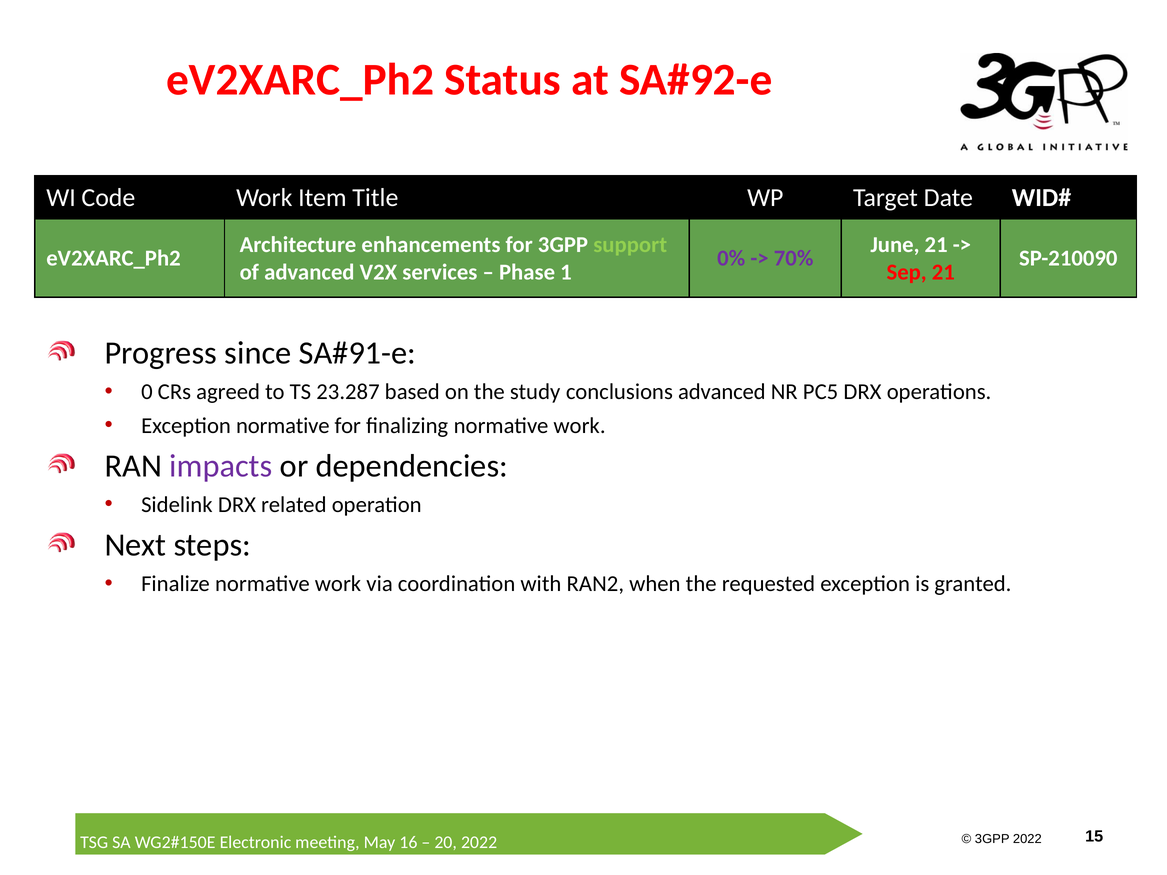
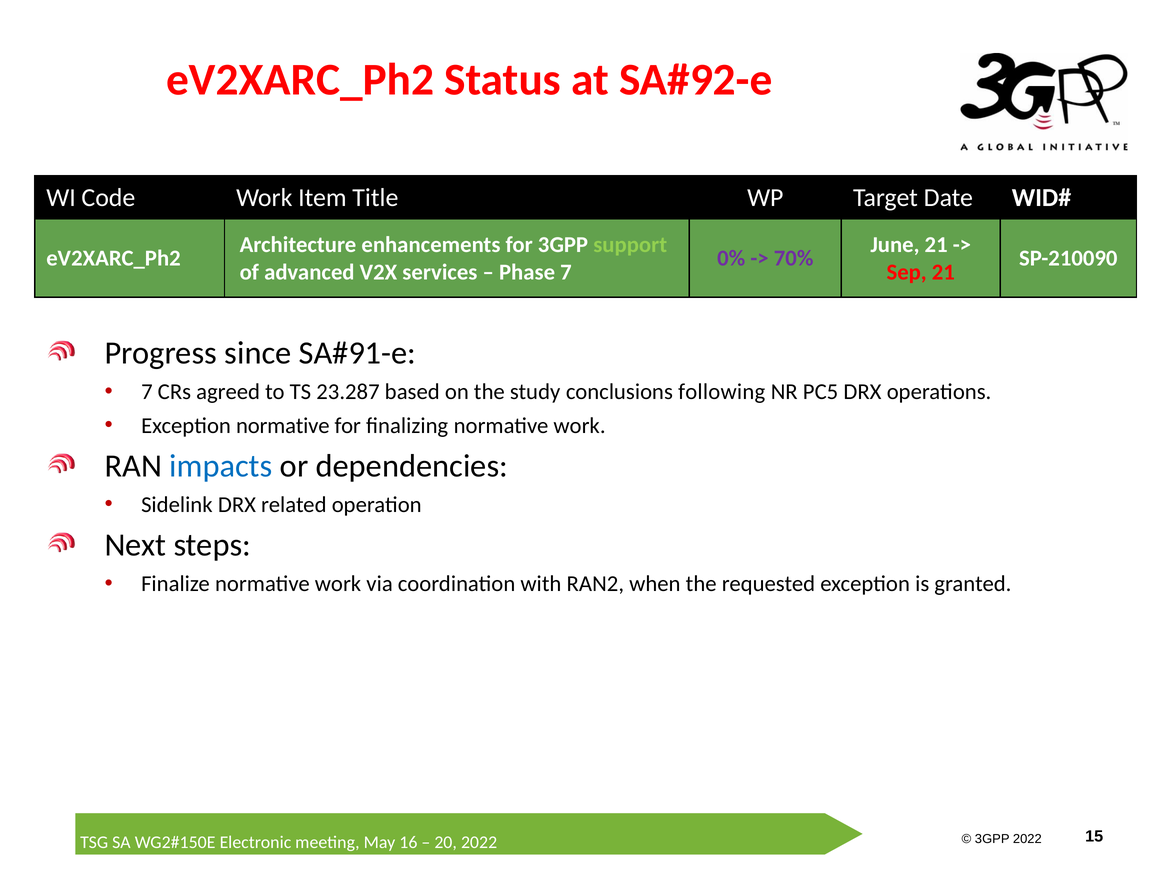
Phase 1: 1 -> 7 (566, 272)
0: 0 -> 7 (147, 392)
conclusions advanced: advanced -> following (722, 392)
impacts colour: purple -> blue (221, 466)
